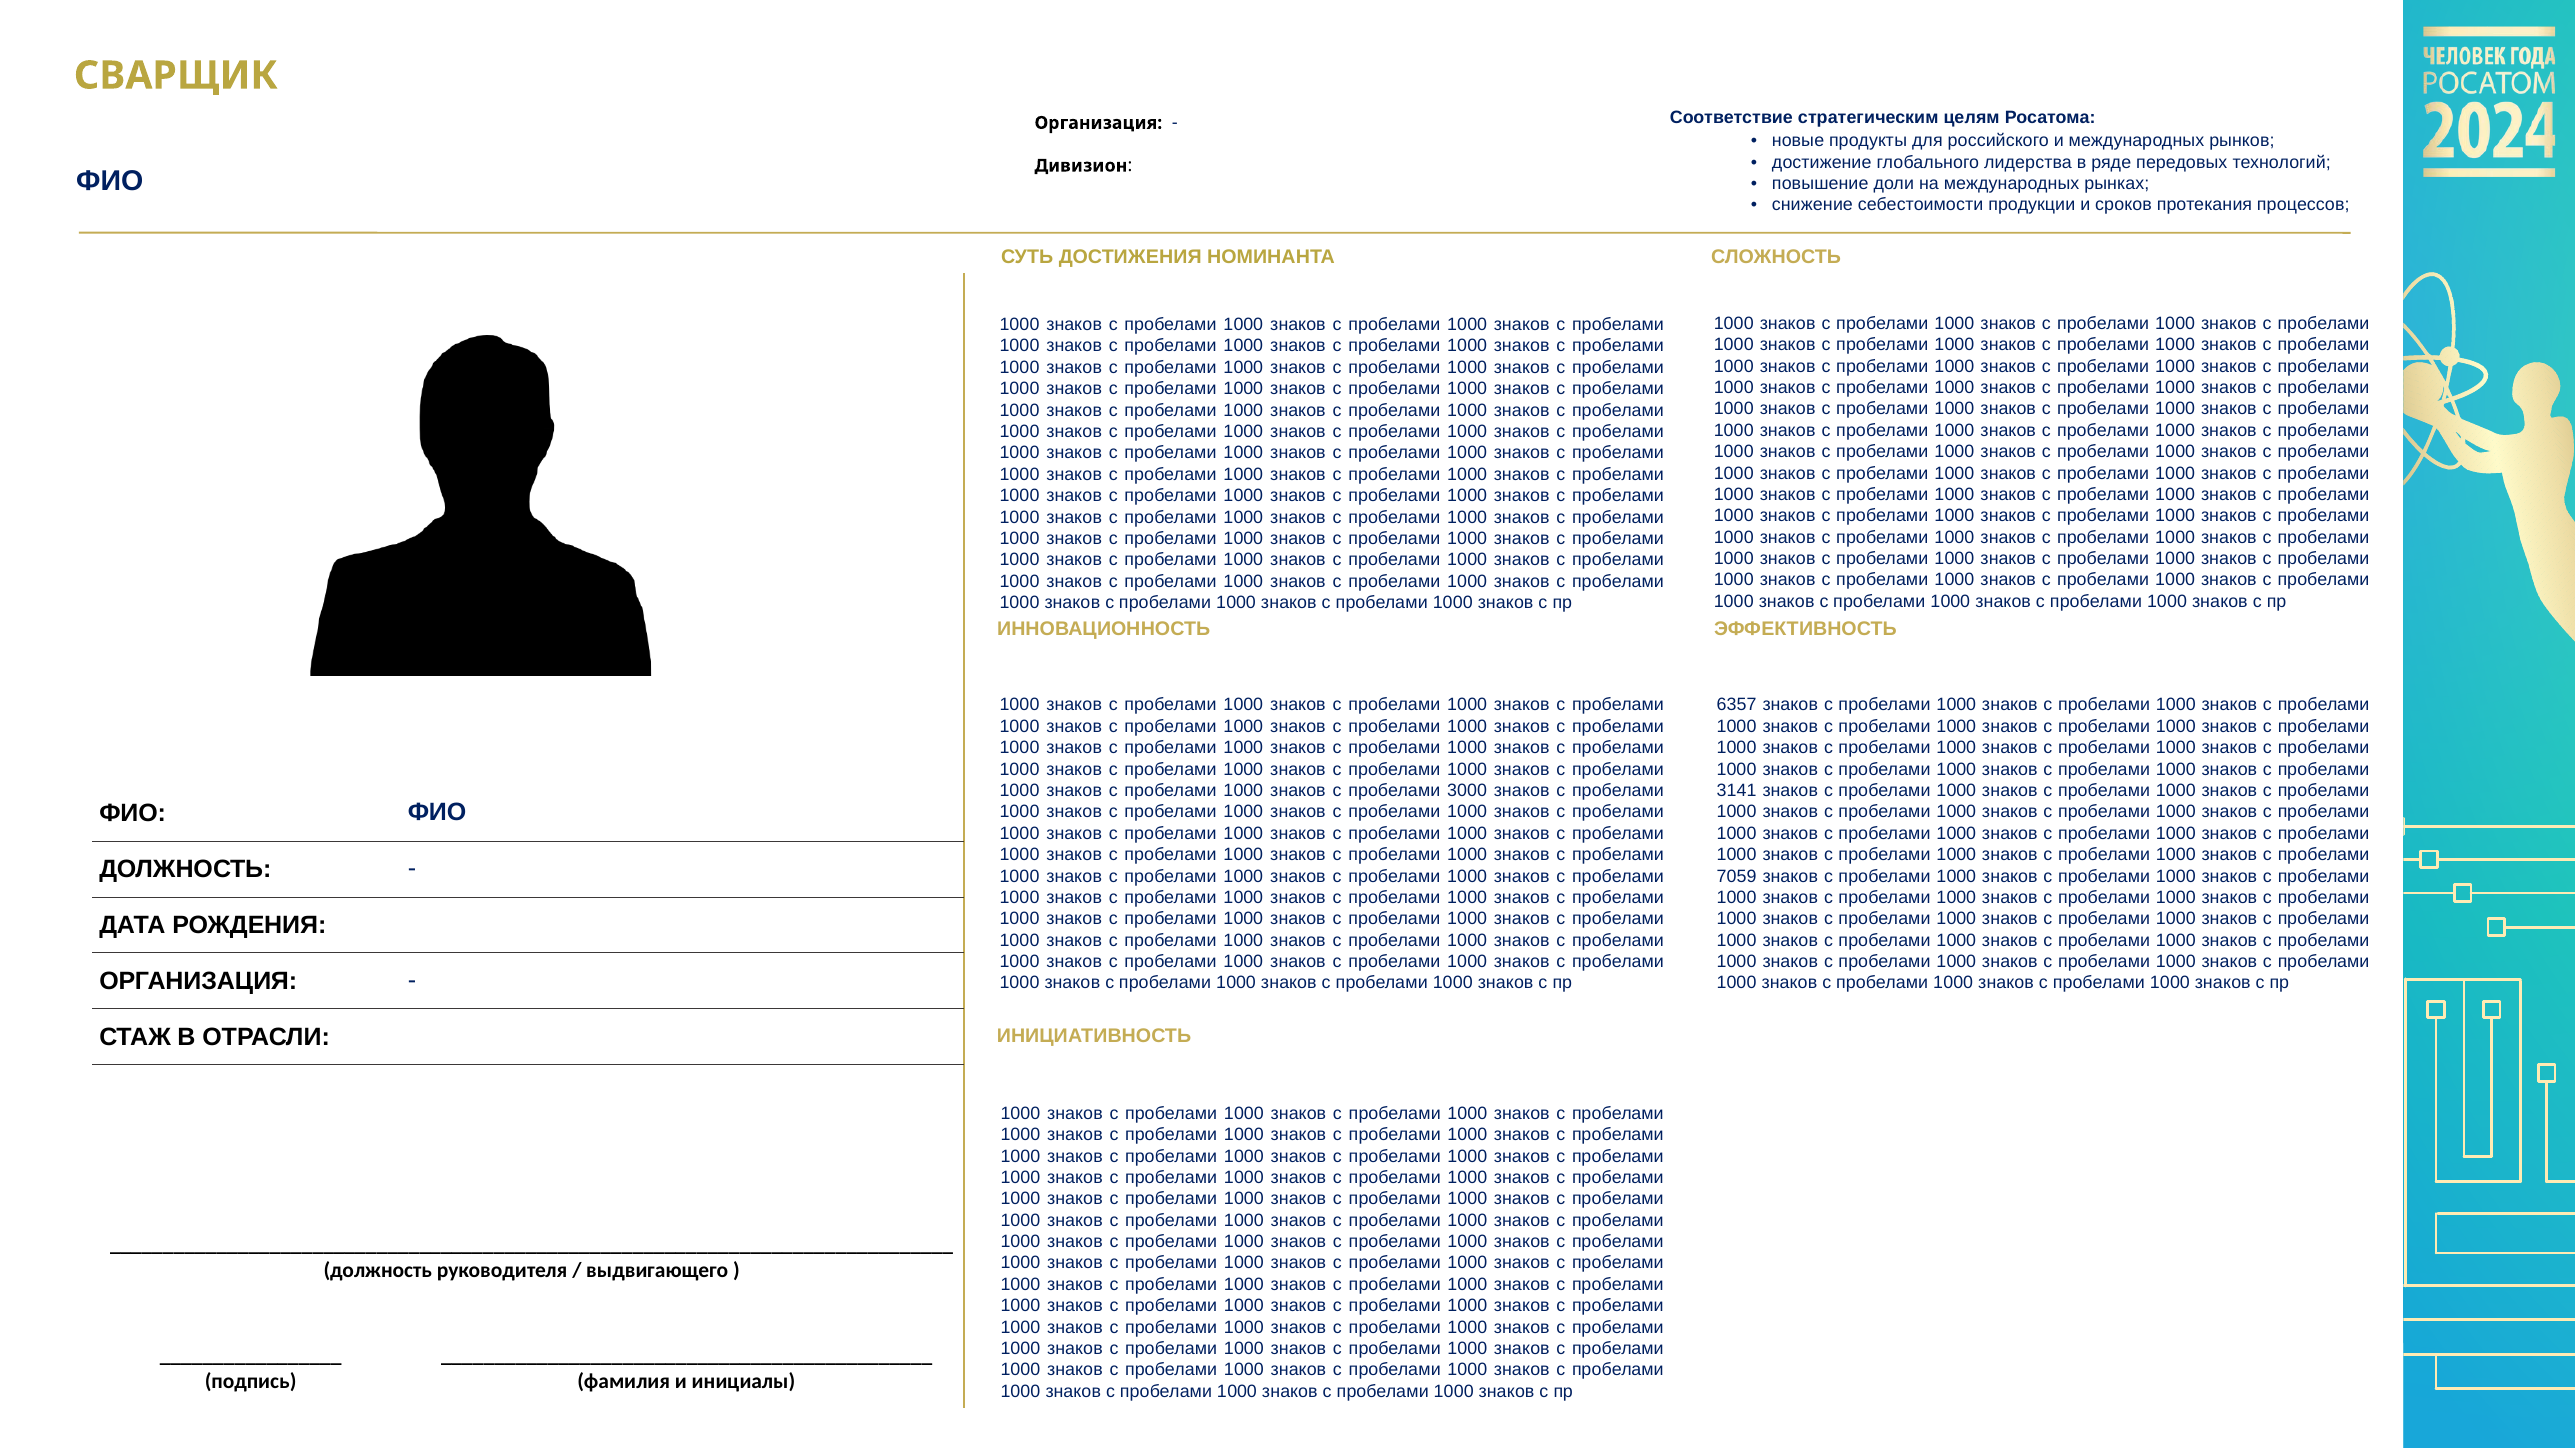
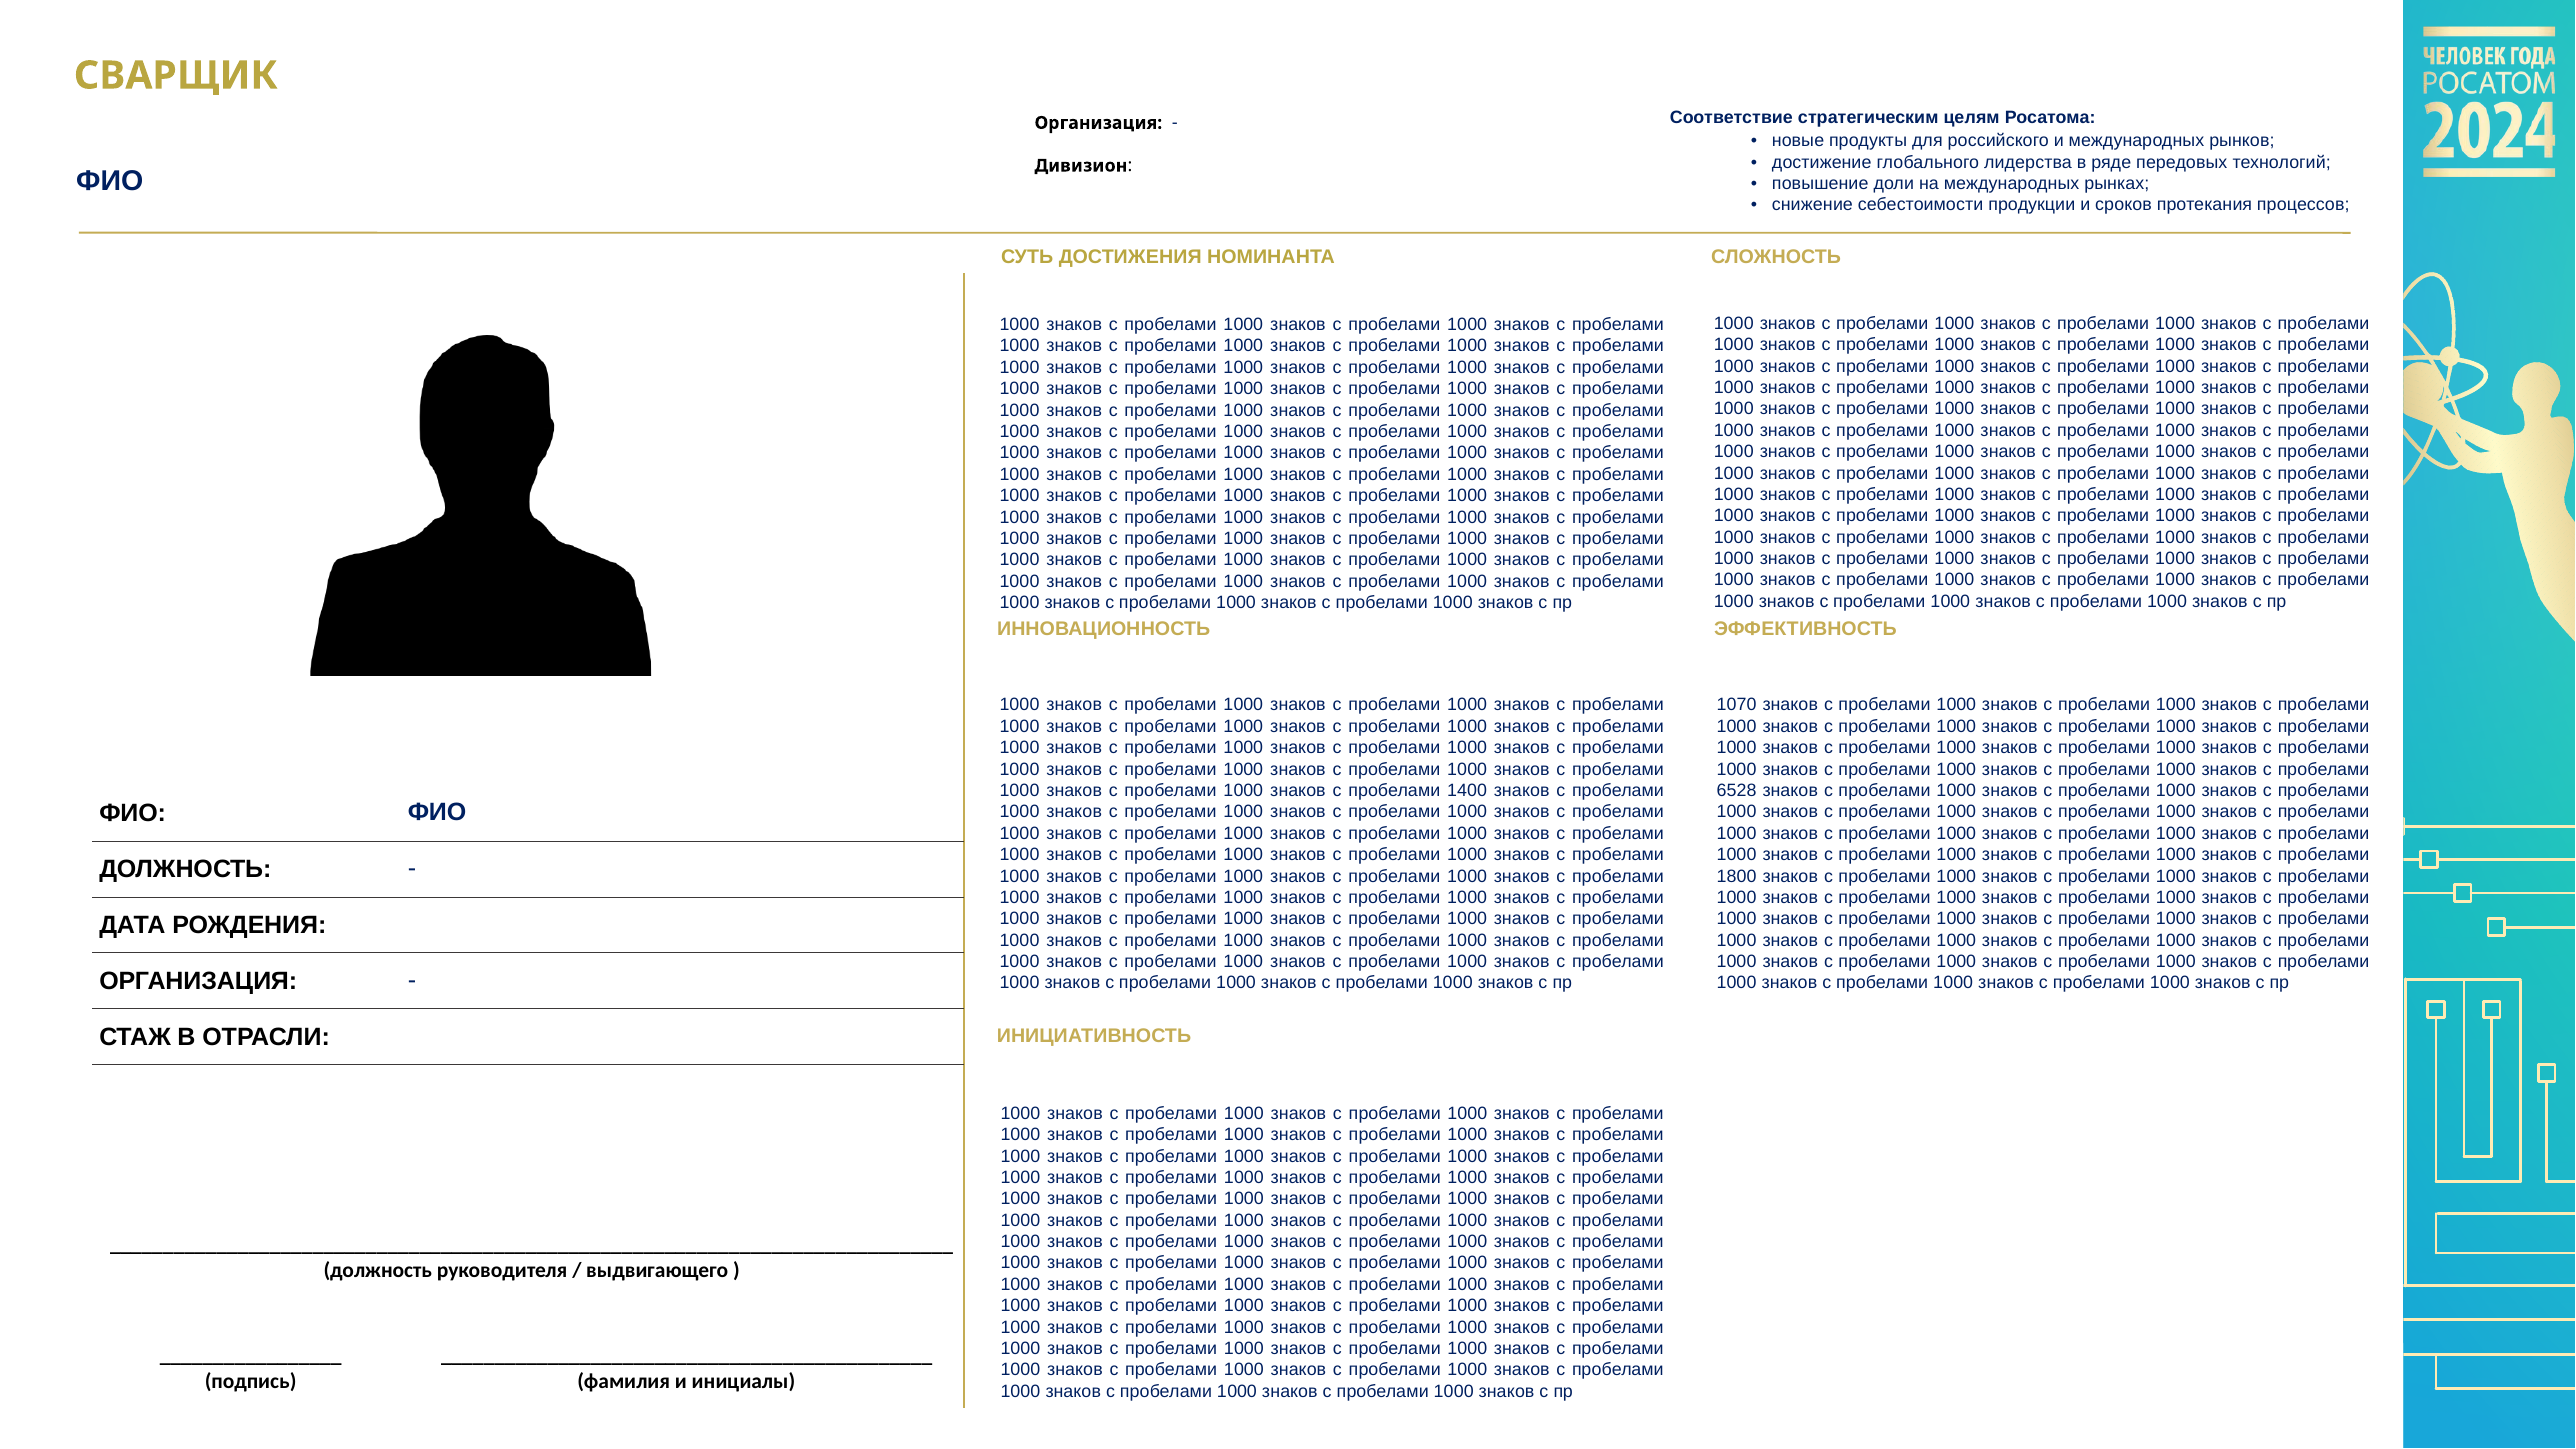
6357: 6357 -> 1070 (1737, 705)
3000: 3000 -> 1400 (1467, 791)
3141: 3141 -> 6528 (1737, 791)
7059: 7059 -> 1800 (1737, 876)
